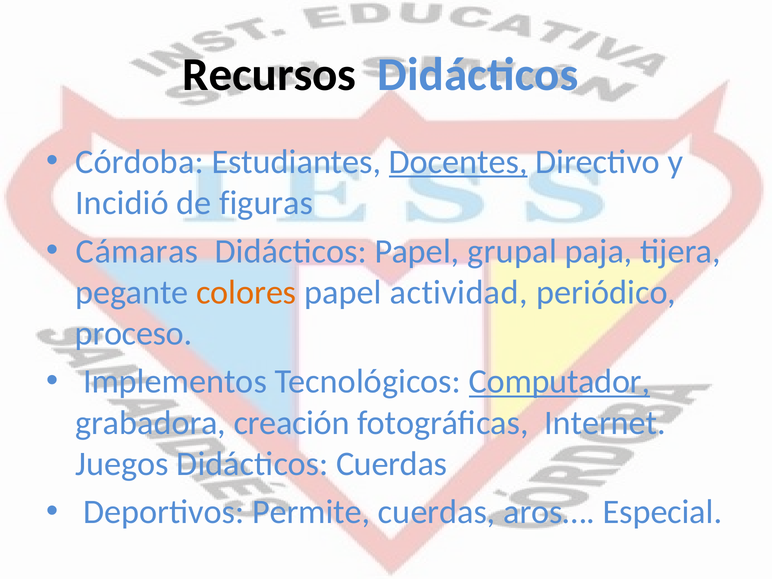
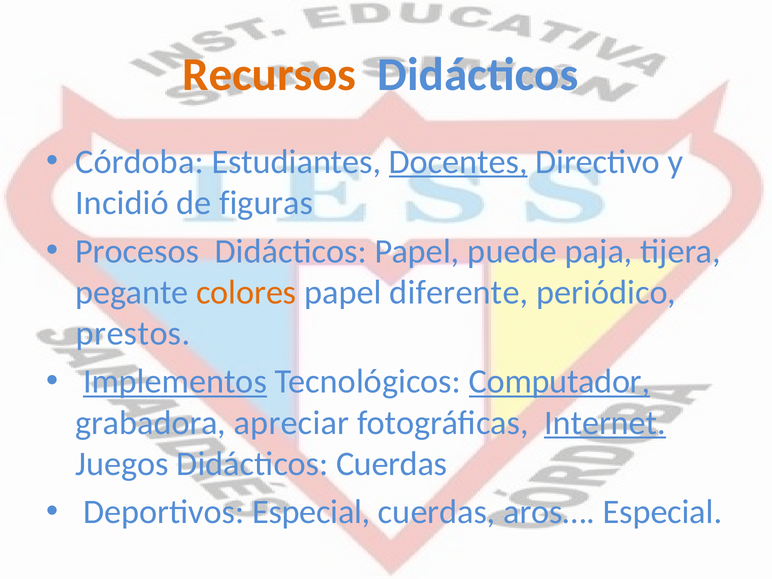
Recursos colour: black -> orange (269, 75)
Cámaras: Cámaras -> Procesos (137, 251)
grupal: grupal -> puede (512, 251)
actividad: actividad -> diferente (459, 292)
proceso: proceso -> prestos (133, 334)
Implementos underline: none -> present (175, 382)
creación: creación -> apreciar (291, 423)
Internet underline: none -> present (605, 423)
Deportivos Permite: Permite -> Especial (311, 512)
